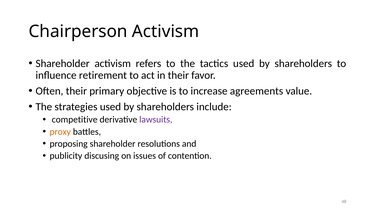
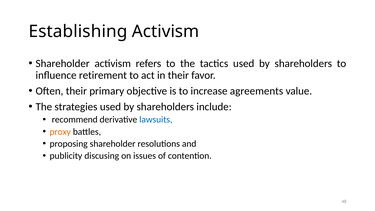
Chairperson: Chairperson -> Establishing (78, 32)
competitive: competitive -> recommend (75, 120)
lawsuits colour: purple -> blue (156, 120)
